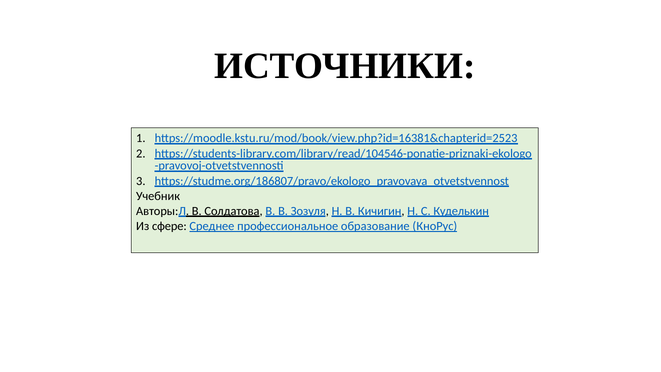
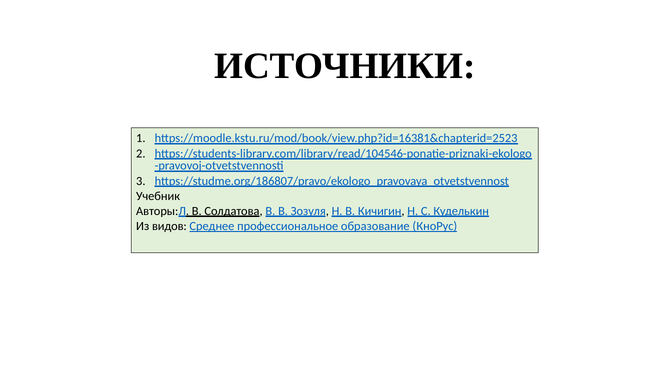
сфере: сфере -> видов (169, 226)
